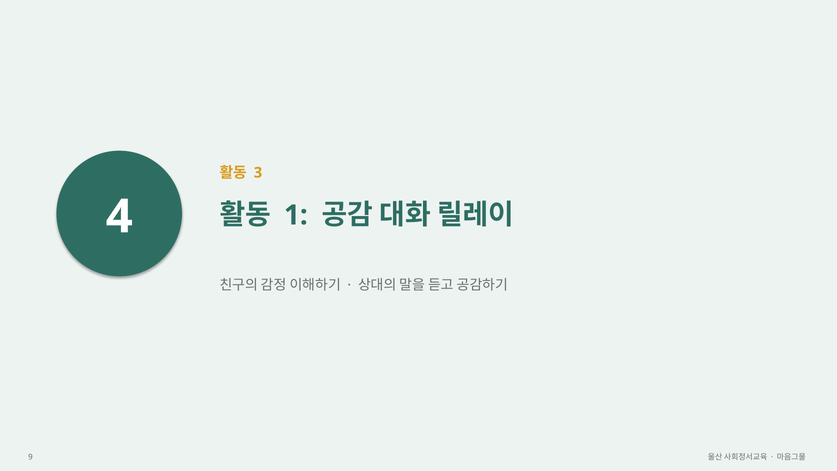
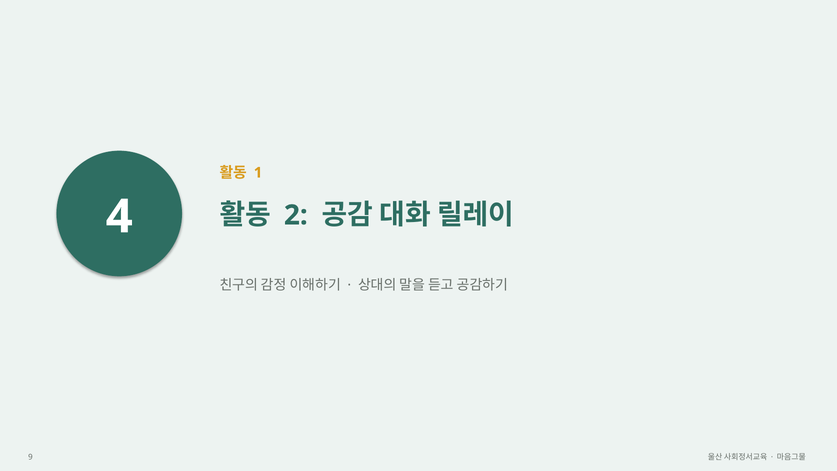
3: 3 -> 1 (258, 173)
1: 1 -> 2 (296, 215)
